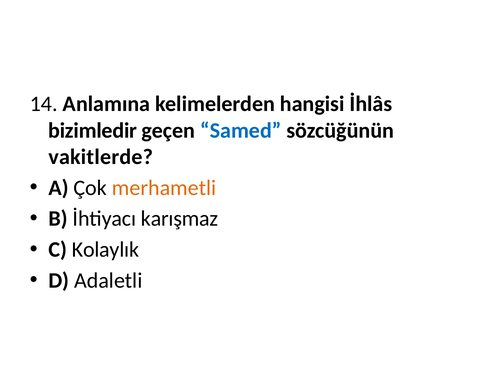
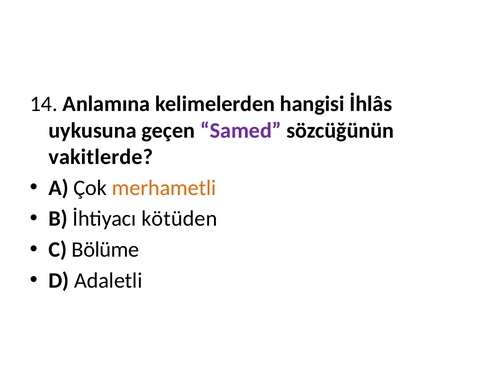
bizimledir: bizimledir -> uykusuna (92, 131)
Samed colour: blue -> purple (241, 131)
karışmaz: karışmaz -> kötüden (179, 219)
Kolaylık: Kolaylık -> Bölüme (105, 250)
